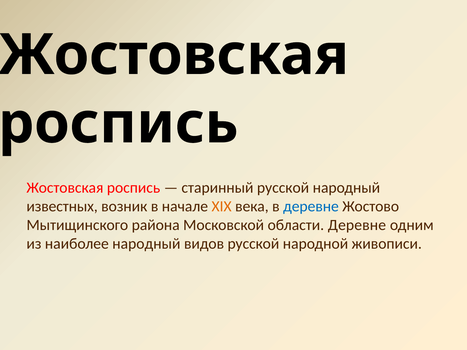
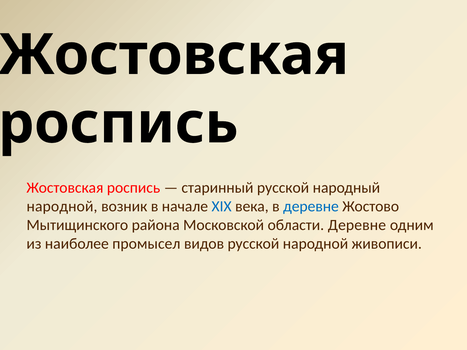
известных: известных -> народной (62, 207)
XIX colour: orange -> blue (222, 207)
наиболее народный: народный -> промысел (146, 244)
